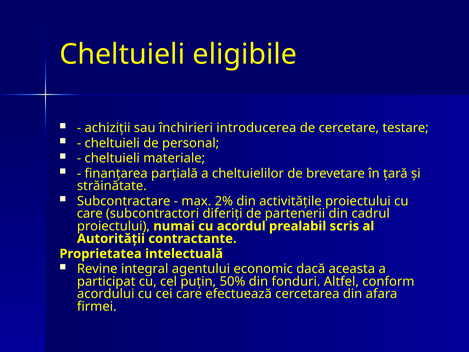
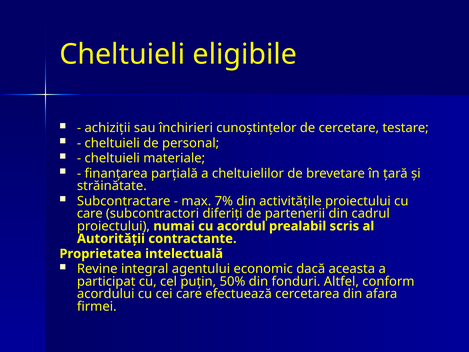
introducerea: introducerea -> cunoştinţelor (256, 128)
2%: 2% -> 7% (224, 201)
